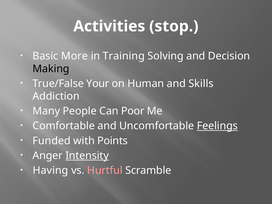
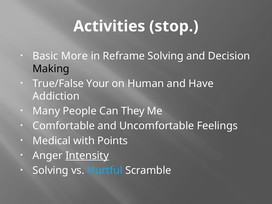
Training: Training -> Reframe (124, 56)
Skills: Skills -> Have (201, 84)
Poor: Poor -> They (133, 111)
Feelings underline: present -> none (217, 126)
Funded: Funded -> Medical (52, 141)
Having: Having -> Solving (51, 170)
Hurtful colour: pink -> light blue (105, 170)
